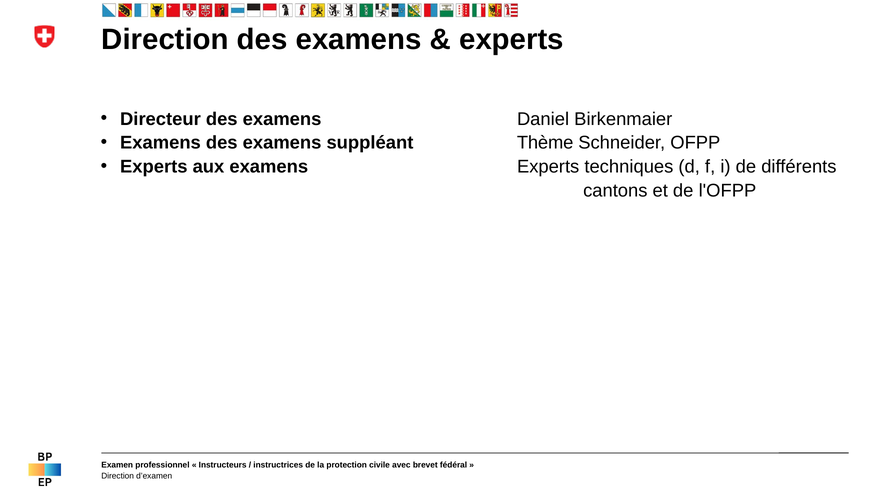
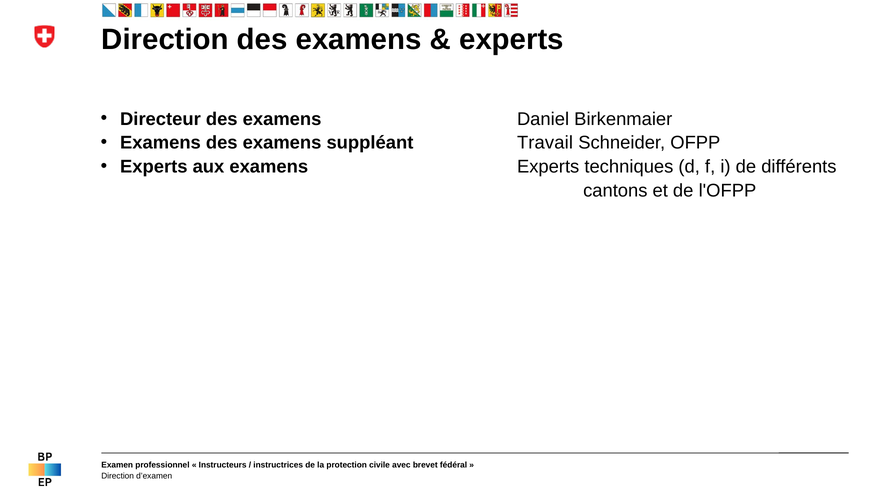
Thème: Thème -> Travail (545, 143)
